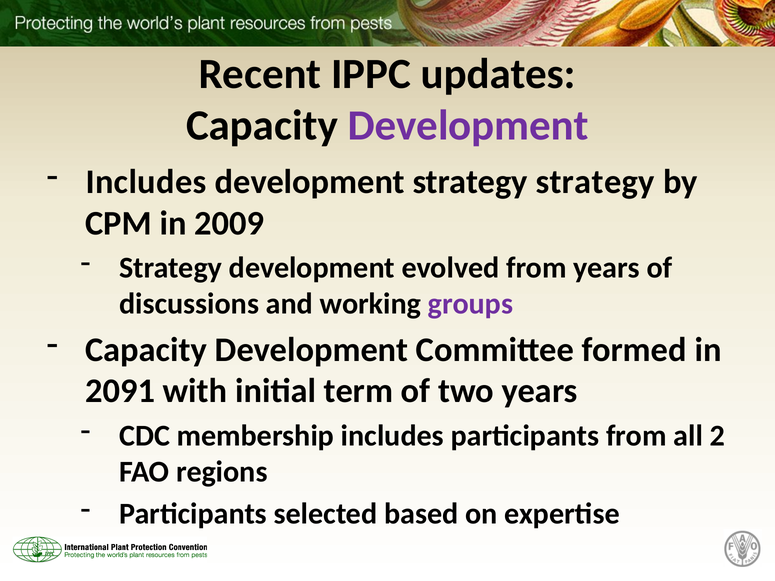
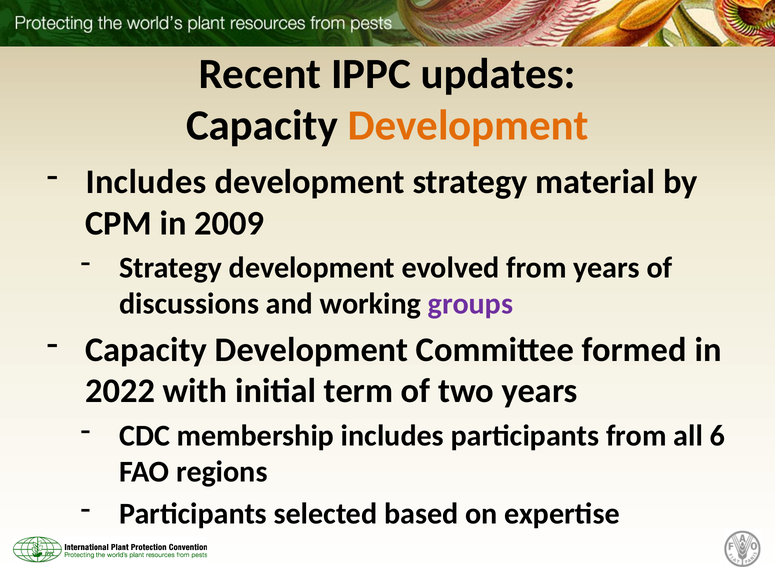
Development colour: purple -> orange (468, 126)
strategy strategy: strategy -> material (595, 182)
2091: 2091 -> 2022 (120, 391)
2: 2 -> 6 (717, 436)
